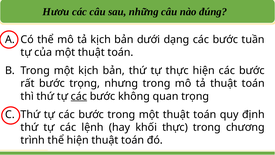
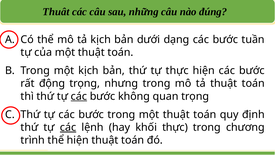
Hươu: Hươu -> Thuât (56, 12)
rất bước: bước -> động (52, 83)
các underline: none -> present (68, 127)
